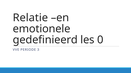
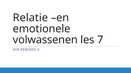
gedefinieerd: gedefinieerd -> volwassenen (45, 40)
0: 0 -> 7 (100, 40)
